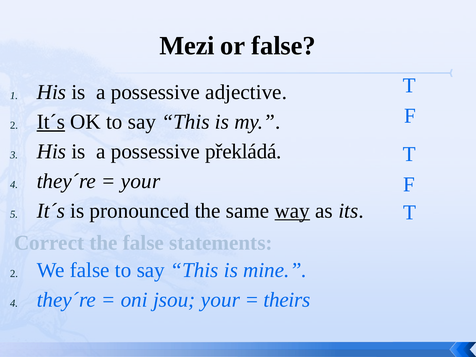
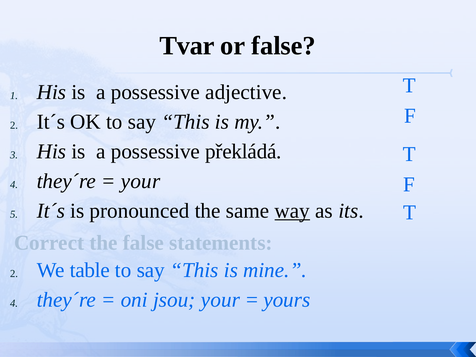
Mezi: Mezi -> Tvar (187, 46)
It´s underline: present -> none (51, 122)
We false: false -> table (90, 270)
theirs: theirs -> yours (287, 300)
